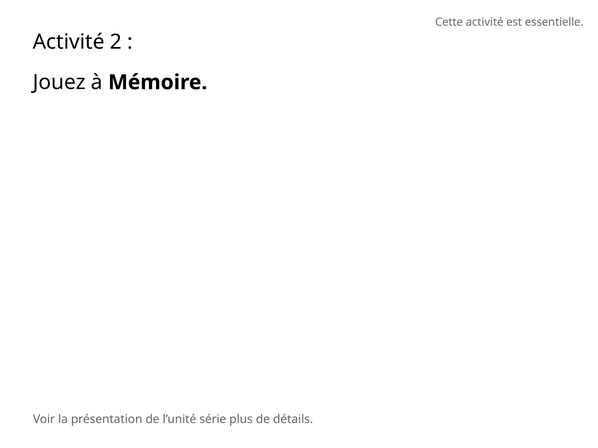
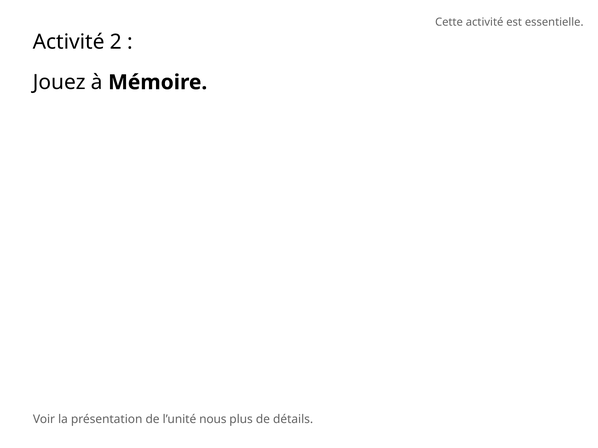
série: série -> nous (213, 420)
